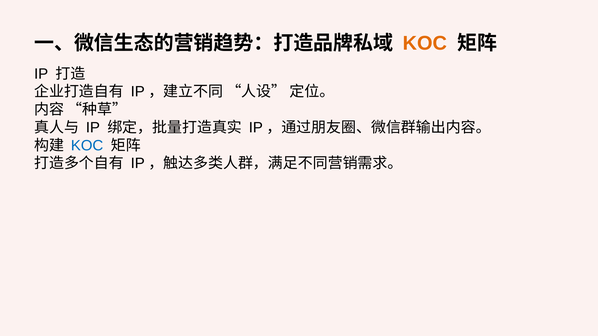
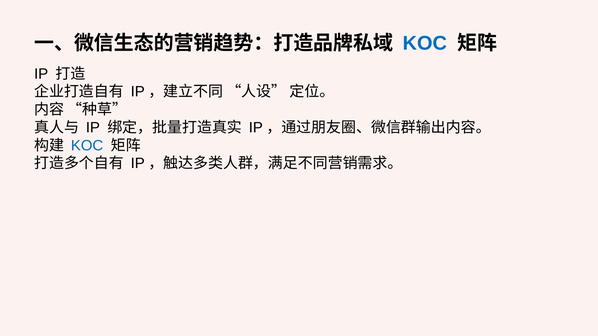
KOC colour: orange -> blue (425, 43)
